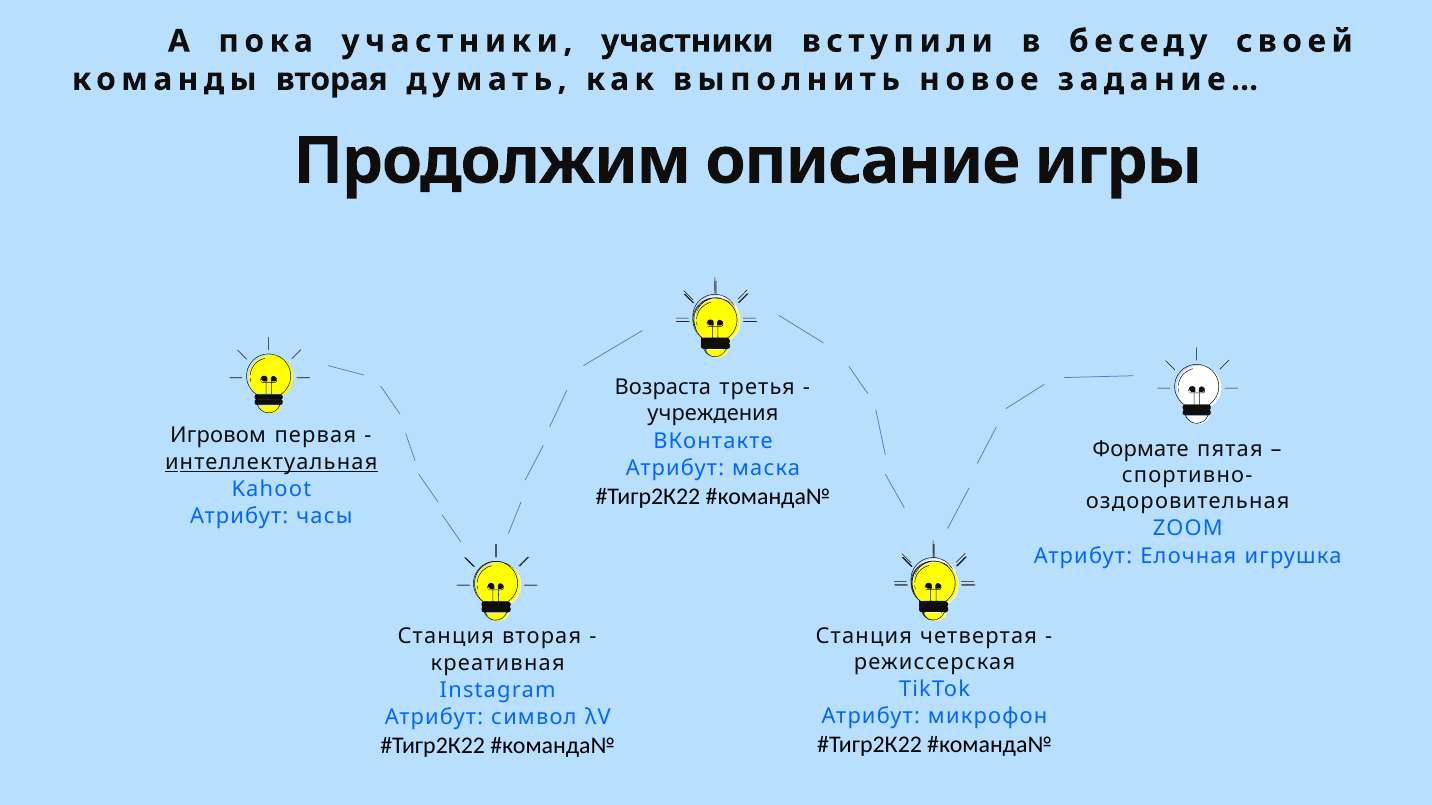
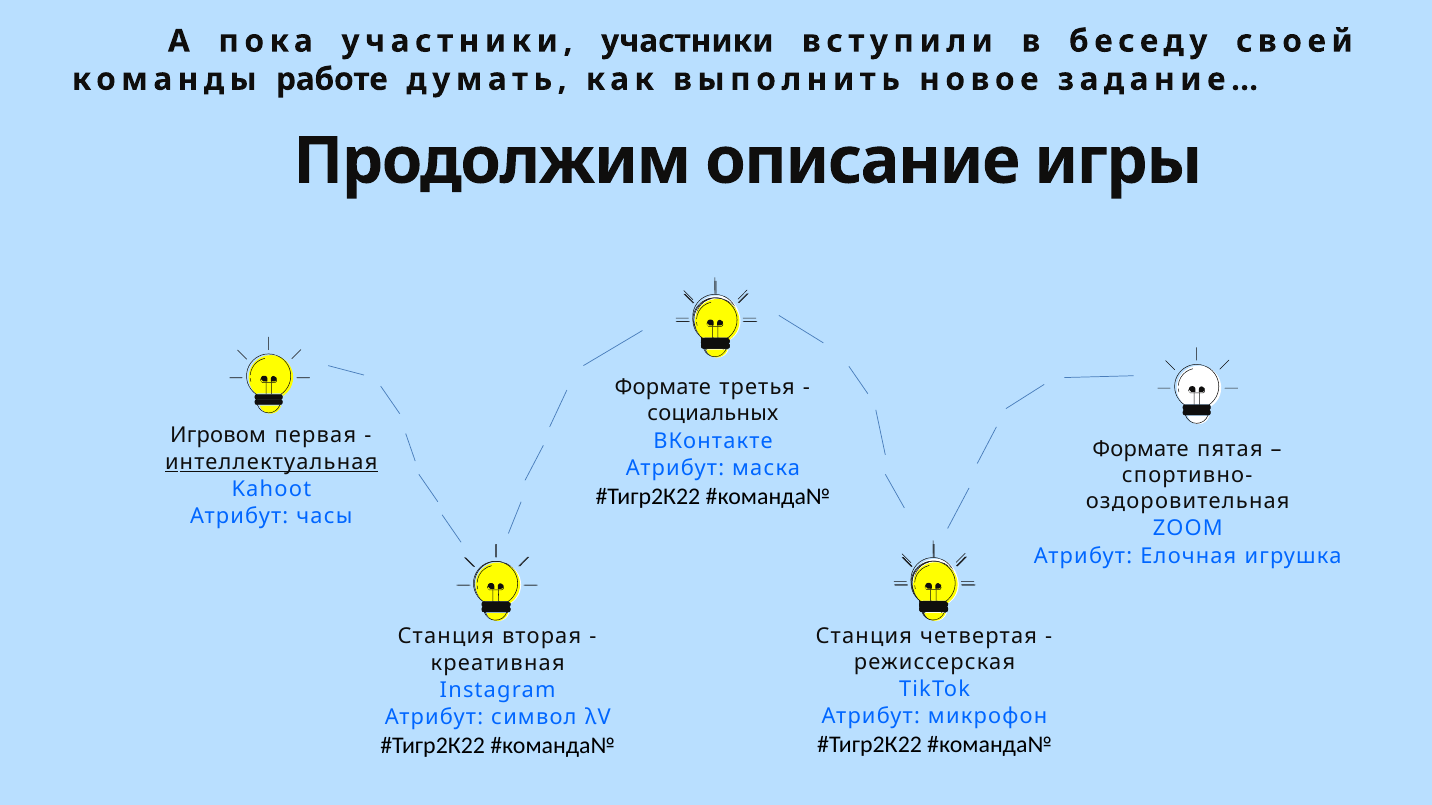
команды вторая: вторая -> работе (332, 79)
Возраста: Возраста -> Формате (663, 388)
учреждения: учреждения -> социальных (713, 414)
